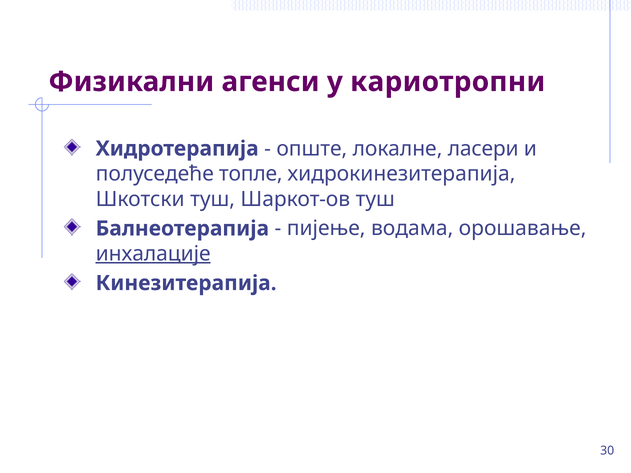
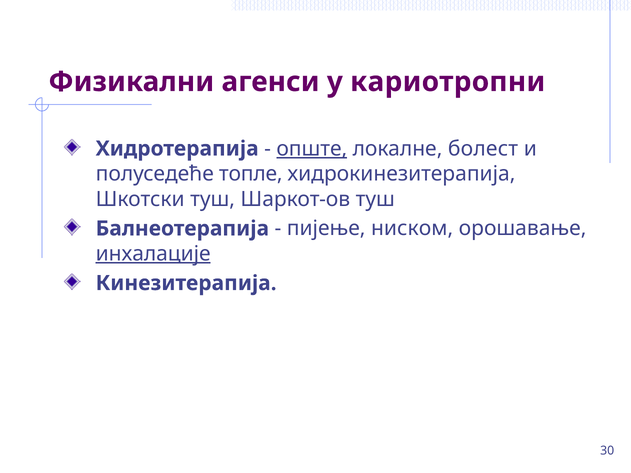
опште underline: none -> present (312, 149)
ласери: ласери -> болест (483, 149)
водама: водама -> ниском (412, 229)
